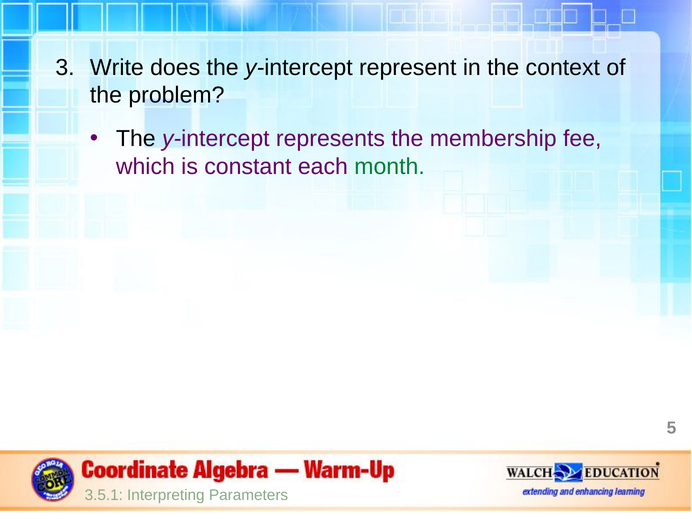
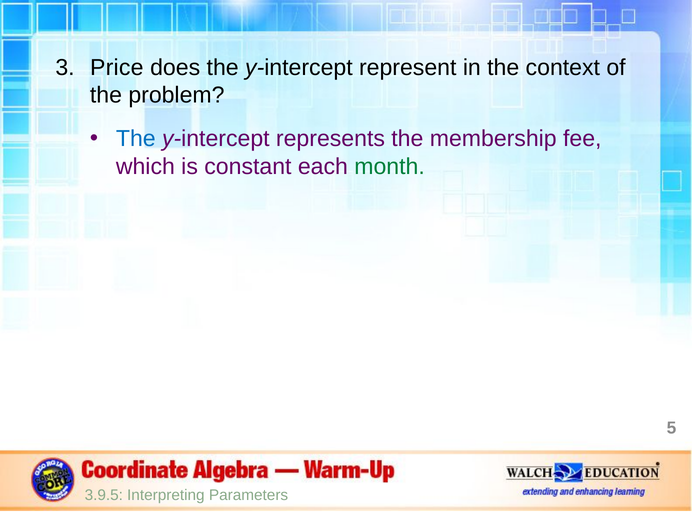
Write: Write -> Price (117, 67)
The colour: black -> blue (136, 139)
3.5.1: 3.5.1 -> 3.9.5 (104, 495)
